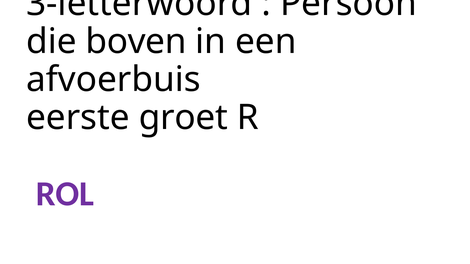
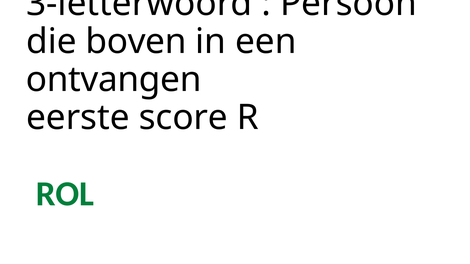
afvoerbuis: afvoerbuis -> ontvangen (114, 80)
groet: groet -> score (183, 118)
ROL colour: purple -> green (65, 194)
